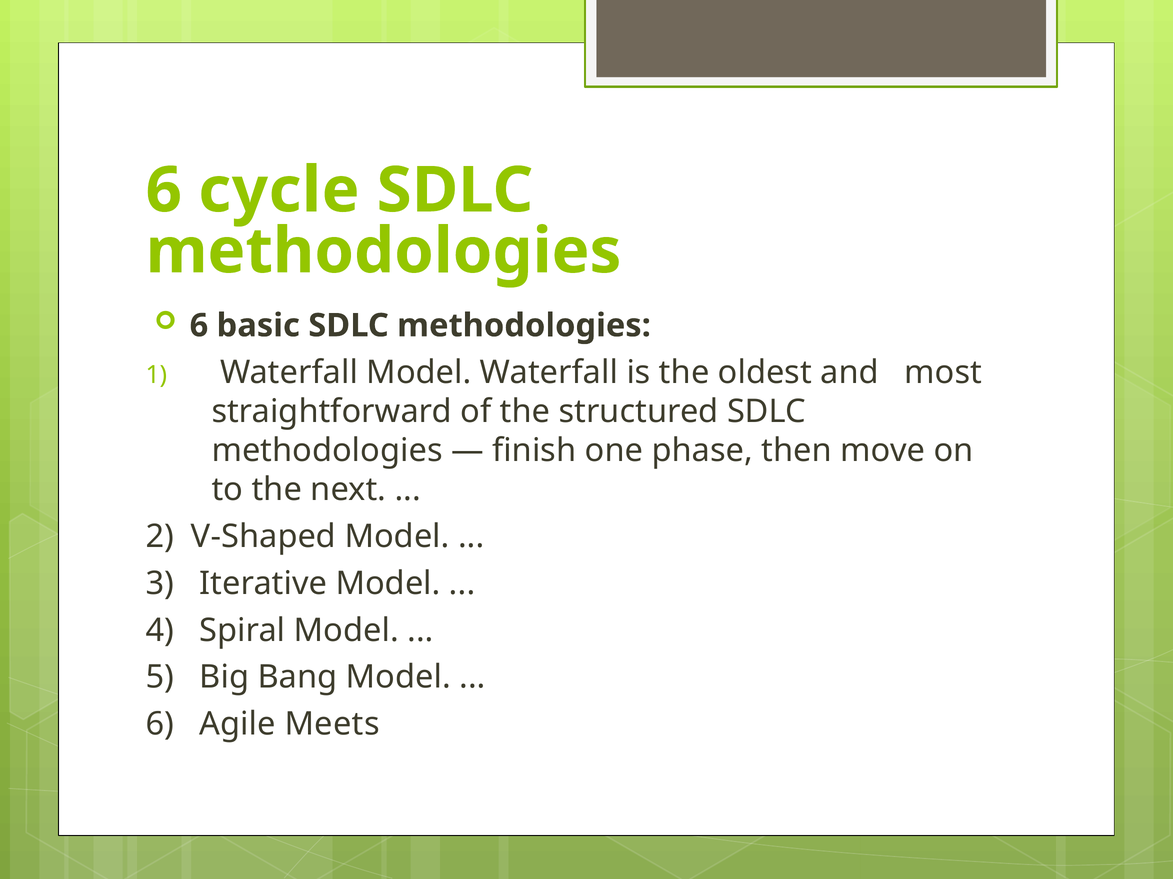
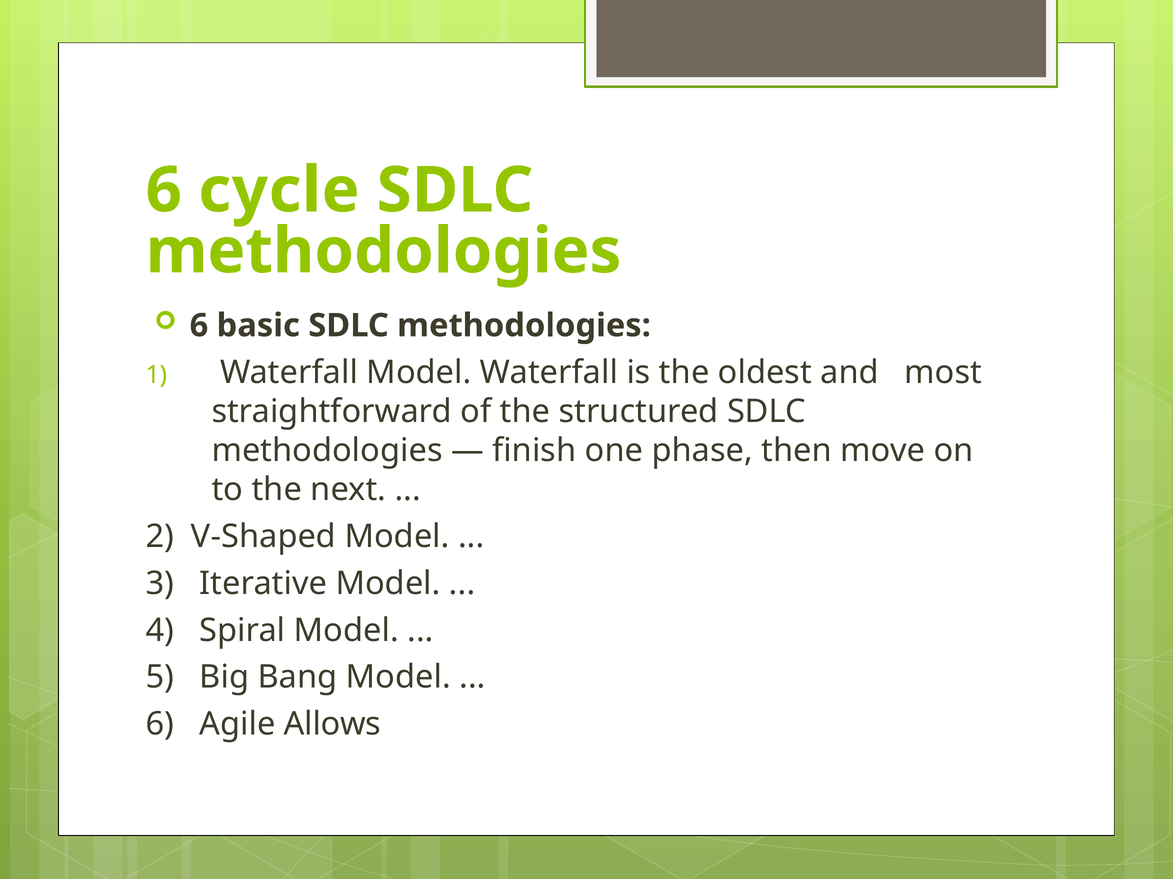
Meets: Meets -> Allows (332, 725)
